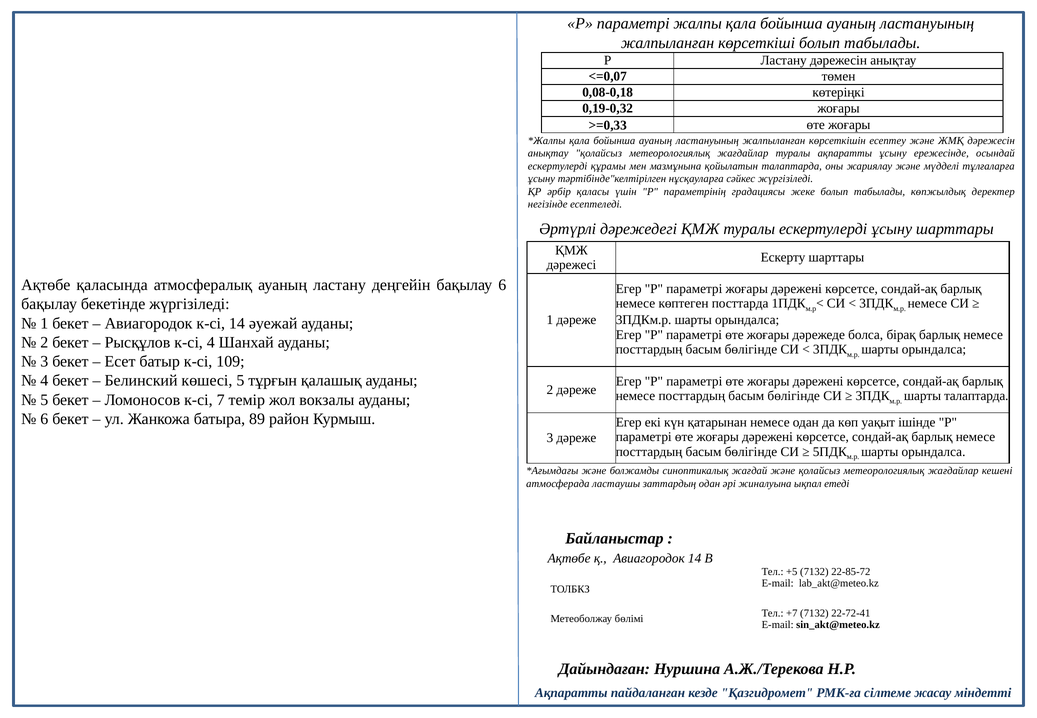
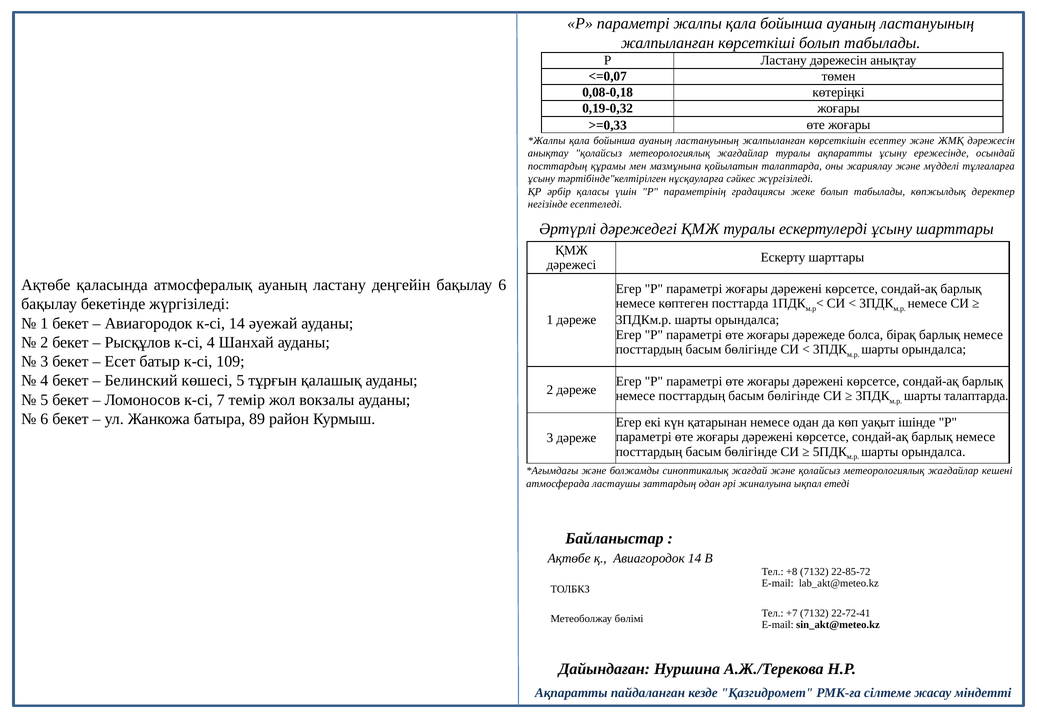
ескертулерді: ескертулерді -> посттардың (558, 166)
+5: +5 -> +8 (792, 572)
